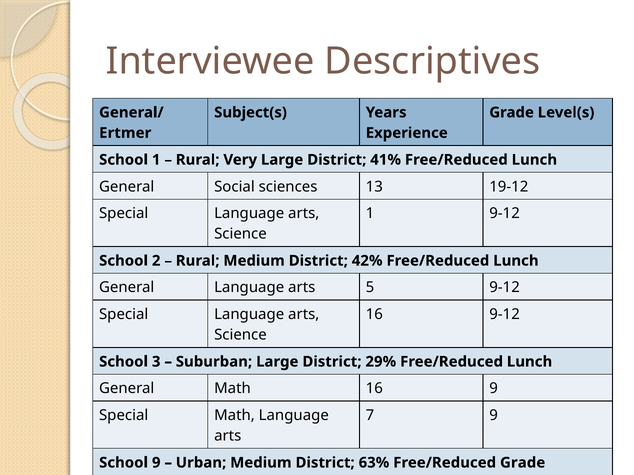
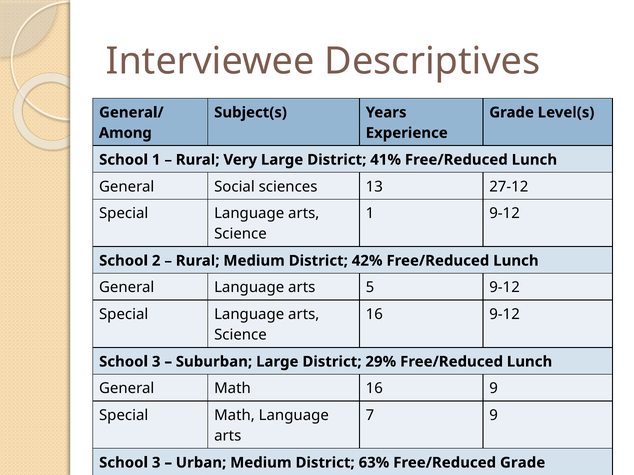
Ertmer: Ertmer -> Among (125, 133)
19-12: 19-12 -> 27-12 (509, 187)
9: 9 -> 3 (156, 463)
